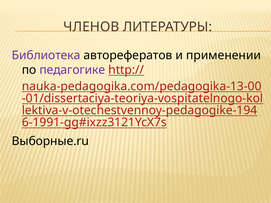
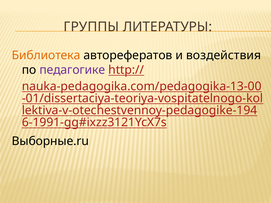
ЧЛЕНОВ: ЧЛЕНОВ -> ГРУППЫ (91, 27)
Библиотека colour: purple -> orange (46, 55)
применении: применении -> воздействия (224, 55)
